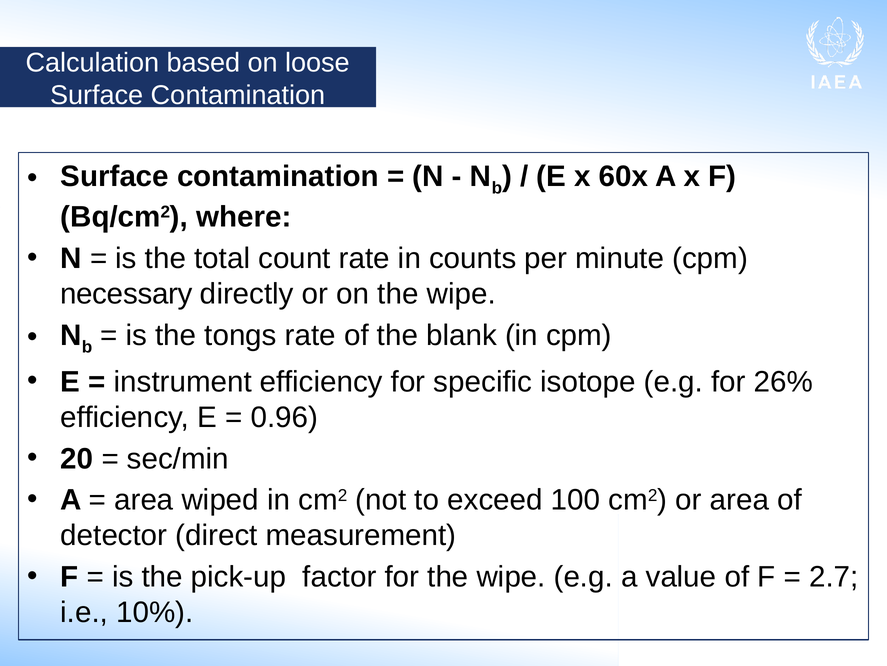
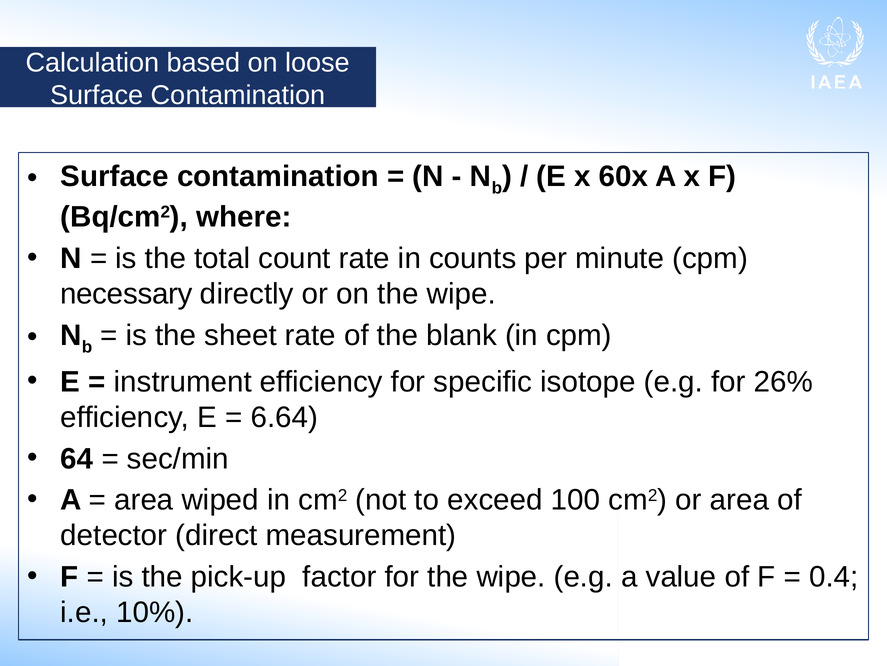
tongs: tongs -> sheet (241, 335)
0.96: 0.96 -> 6.64 (284, 417)
20: 20 -> 64 (77, 458)
2.7: 2.7 -> 0.4 (834, 576)
